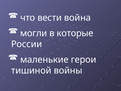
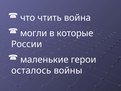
вести: вести -> чтить (50, 18)
тишиной: тишиной -> осталось (31, 70)
